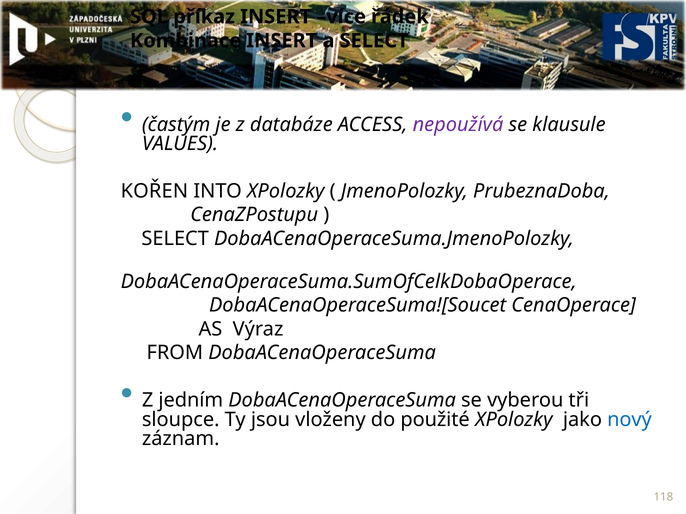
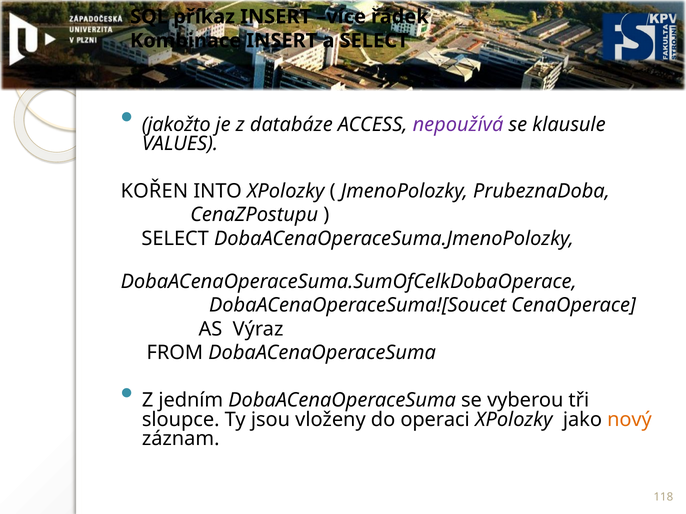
častým: častým -> jakožto (176, 125)
použité: použité -> operaci (435, 420)
nový colour: blue -> orange (629, 420)
